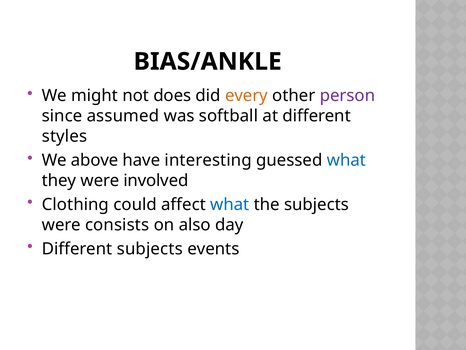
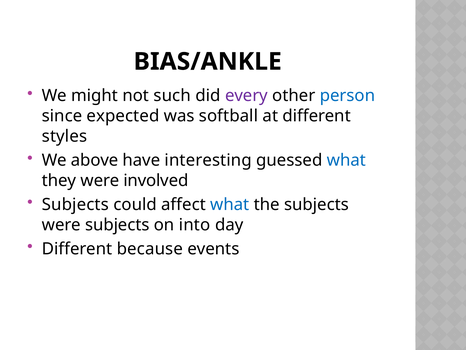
does: does -> such (172, 96)
every colour: orange -> purple (246, 96)
person colour: purple -> blue (347, 96)
assumed: assumed -> expected (123, 116)
Clothing: Clothing -> Subjects (75, 204)
were consists: consists -> subjects (117, 224)
also: also -> into (195, 224)
Different subjects: subjects -> because (150, 249)
